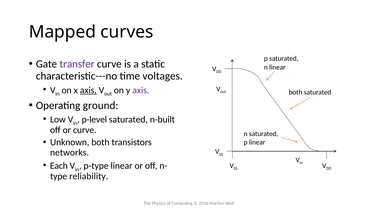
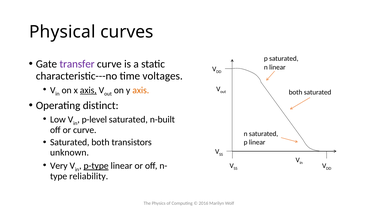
Mapped: Mapped -> Physical (62, 32)
axis colour: purple -> orange (141, 90)
ground: ground -> distinct (101, 105)
Unknown: Unknown -> Saturated (70, 142)
networks: networks -> unknown (69, 152)
Each: Each -> Very (59, 166)
p-type underline: none -> present (96, 166)
